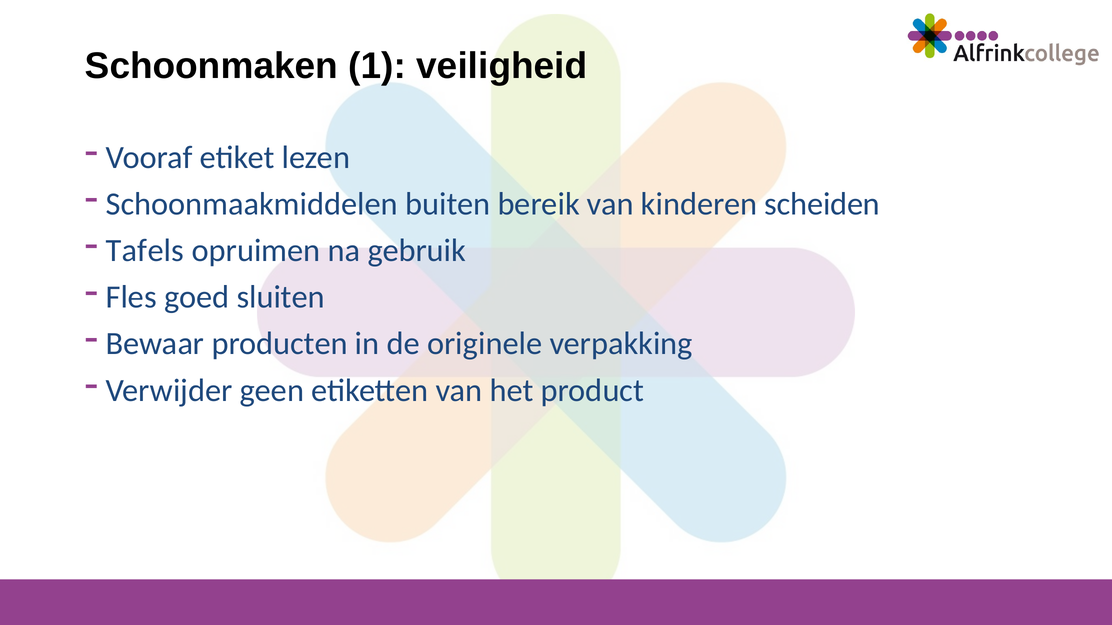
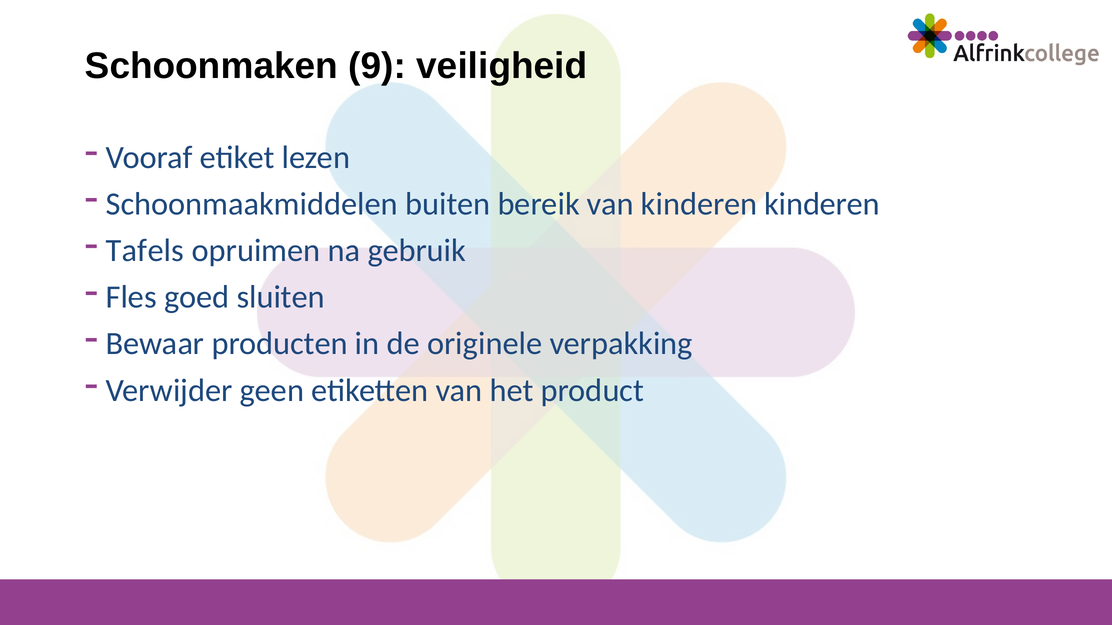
1: 1 -> 9 (377, 66)
kinderen scheiden: scheiden -> kinderen (822, 204)
